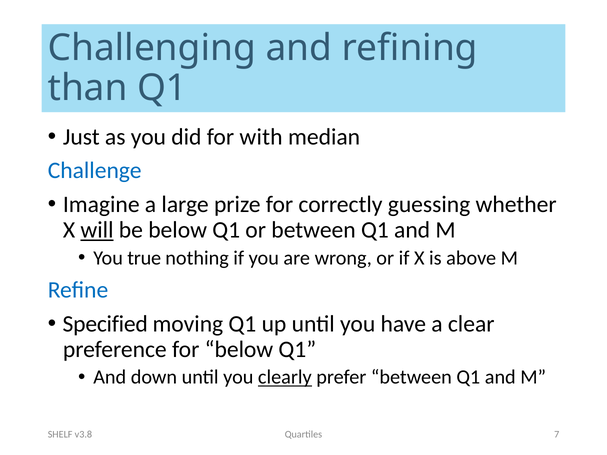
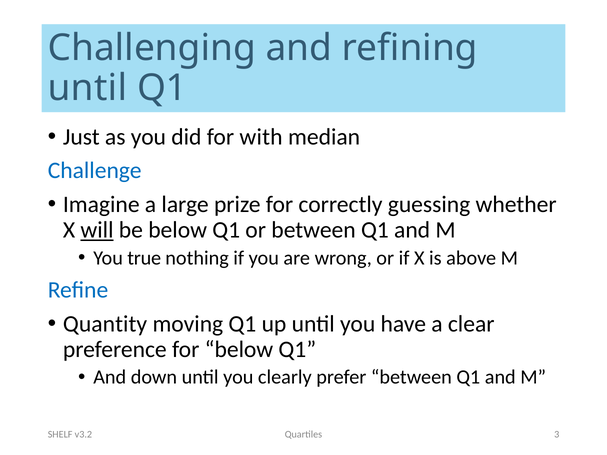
than: than -> until (87, 88)
Specified: Specified -> Quantity (105, 324)
clearly underline: present -> none (285, 378)
7: 7 -> 3 (557, 435)
v3.8: v3.8 -> v3.2 (83, 435)
